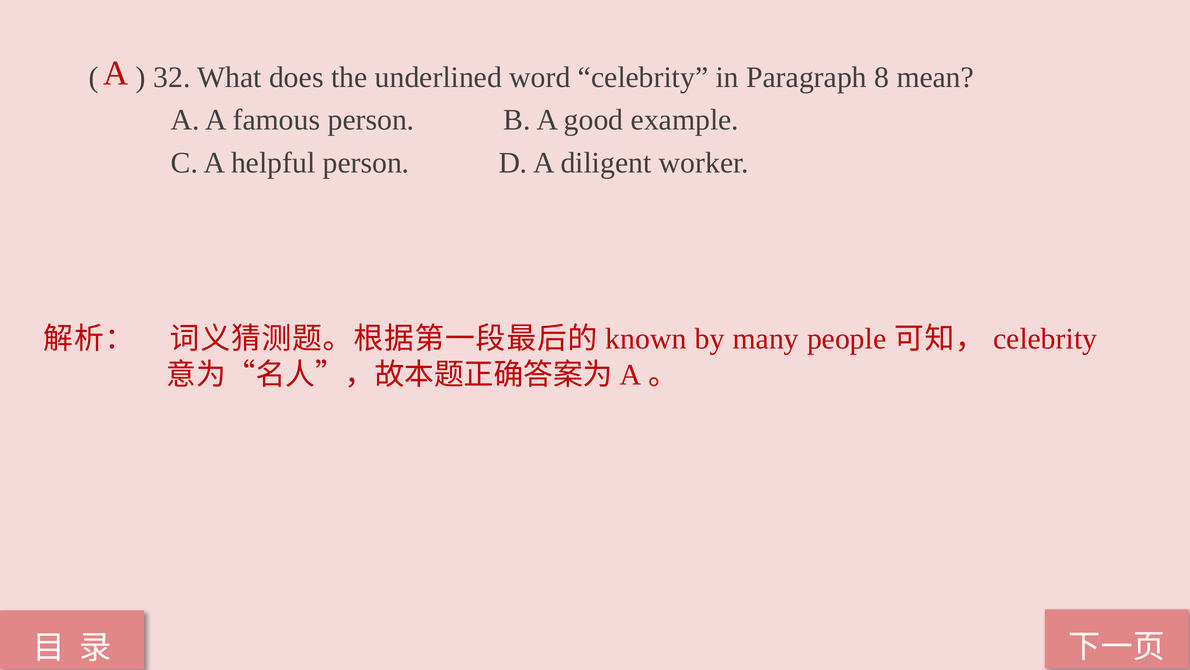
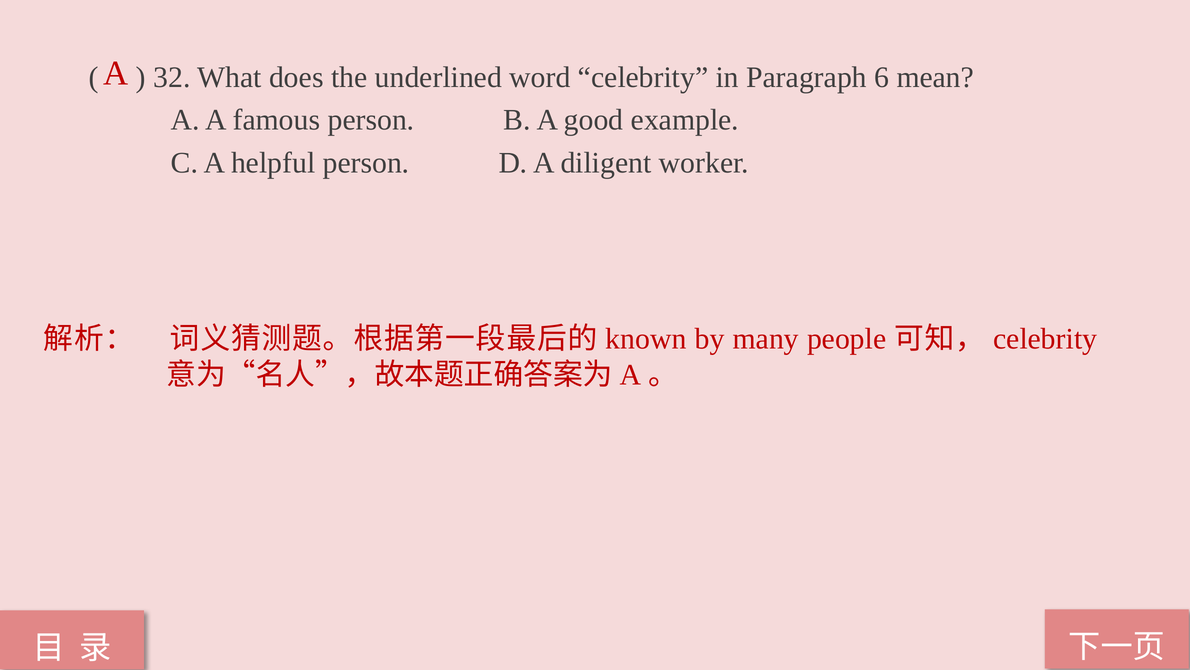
8: 8 -> 6 (882, 77)
